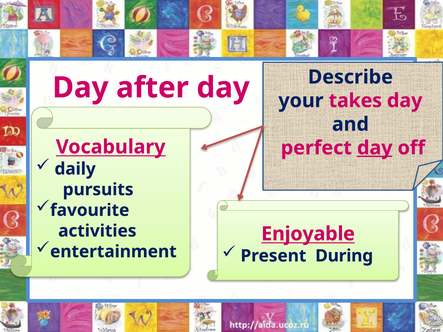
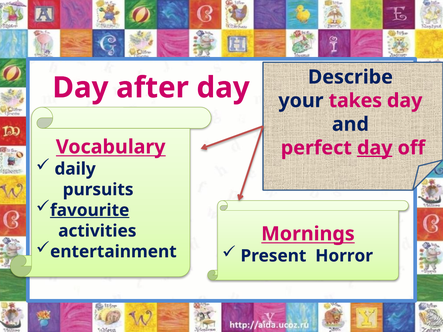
favourite underline: none -> present (90, 210)
Enjoyable: Enjoyable -> Mornings (308, 234)
During: During -> Horror (344, 256)
